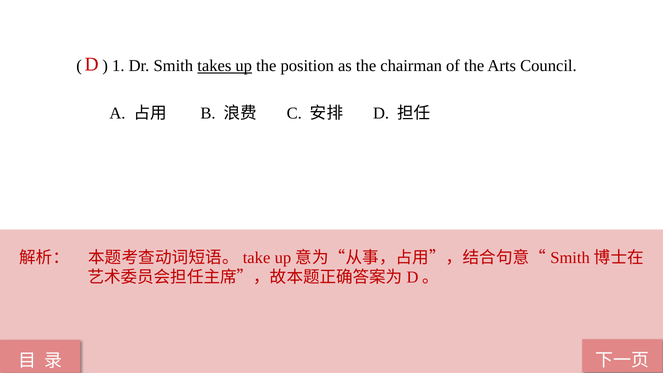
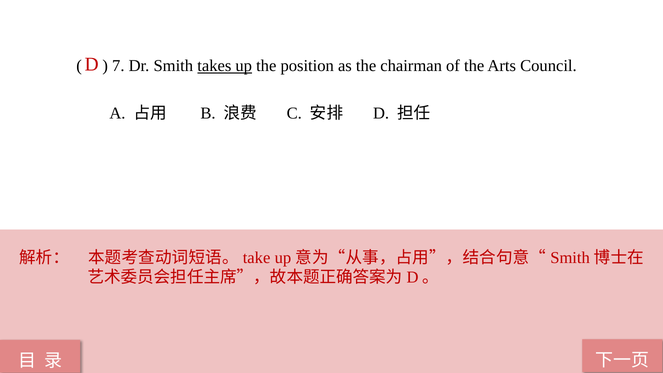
1: 1 -> 7 (118, 66)
